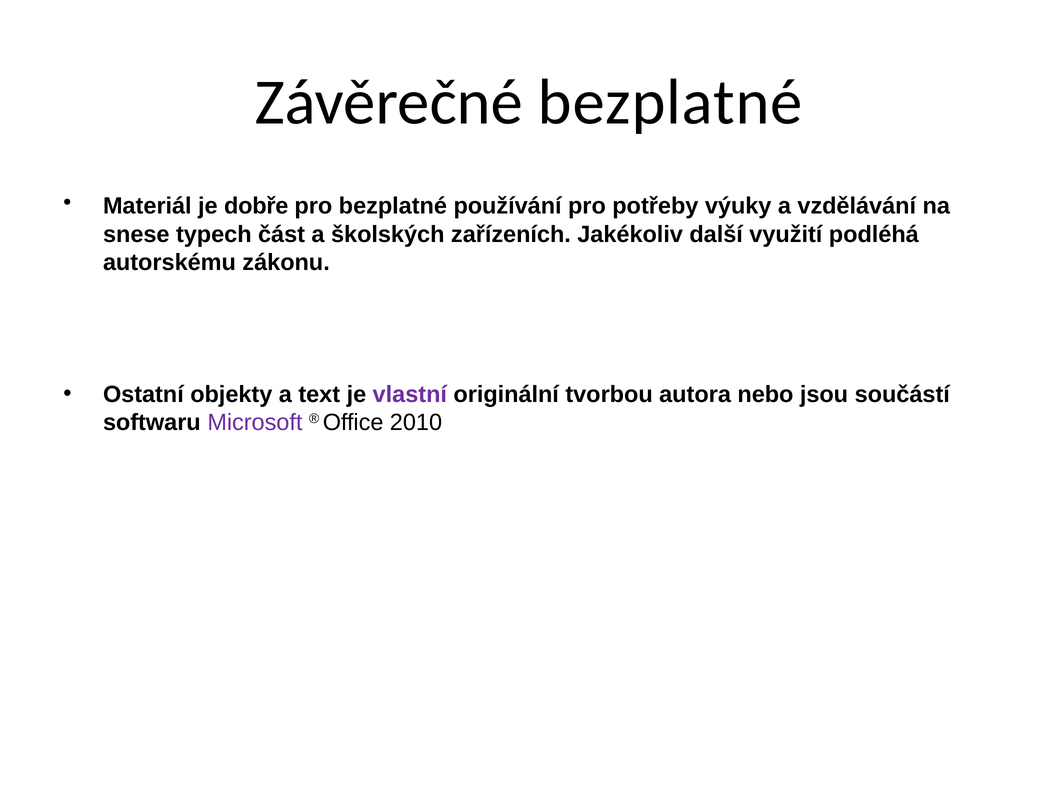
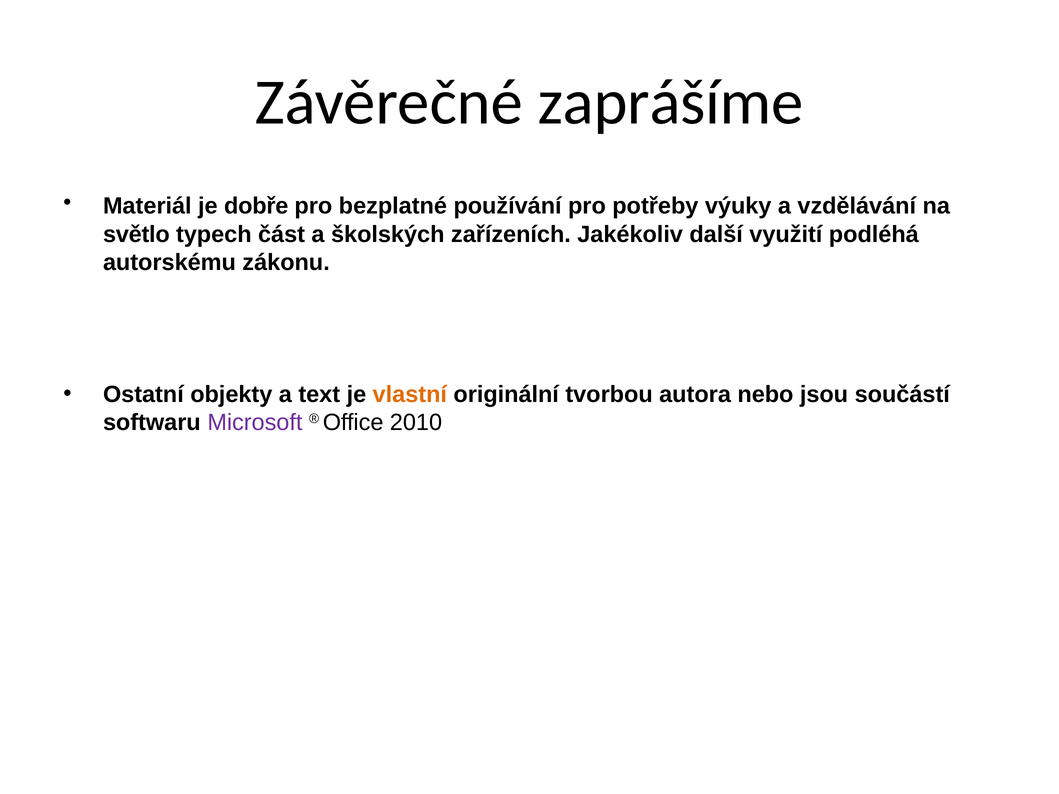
Závěrečné bezplatné: bezplatné -> zaprášíme (671, 103)
snese: snese -> světlo (136, 234)
vlastní colour: purple -> orange (410, 394)
